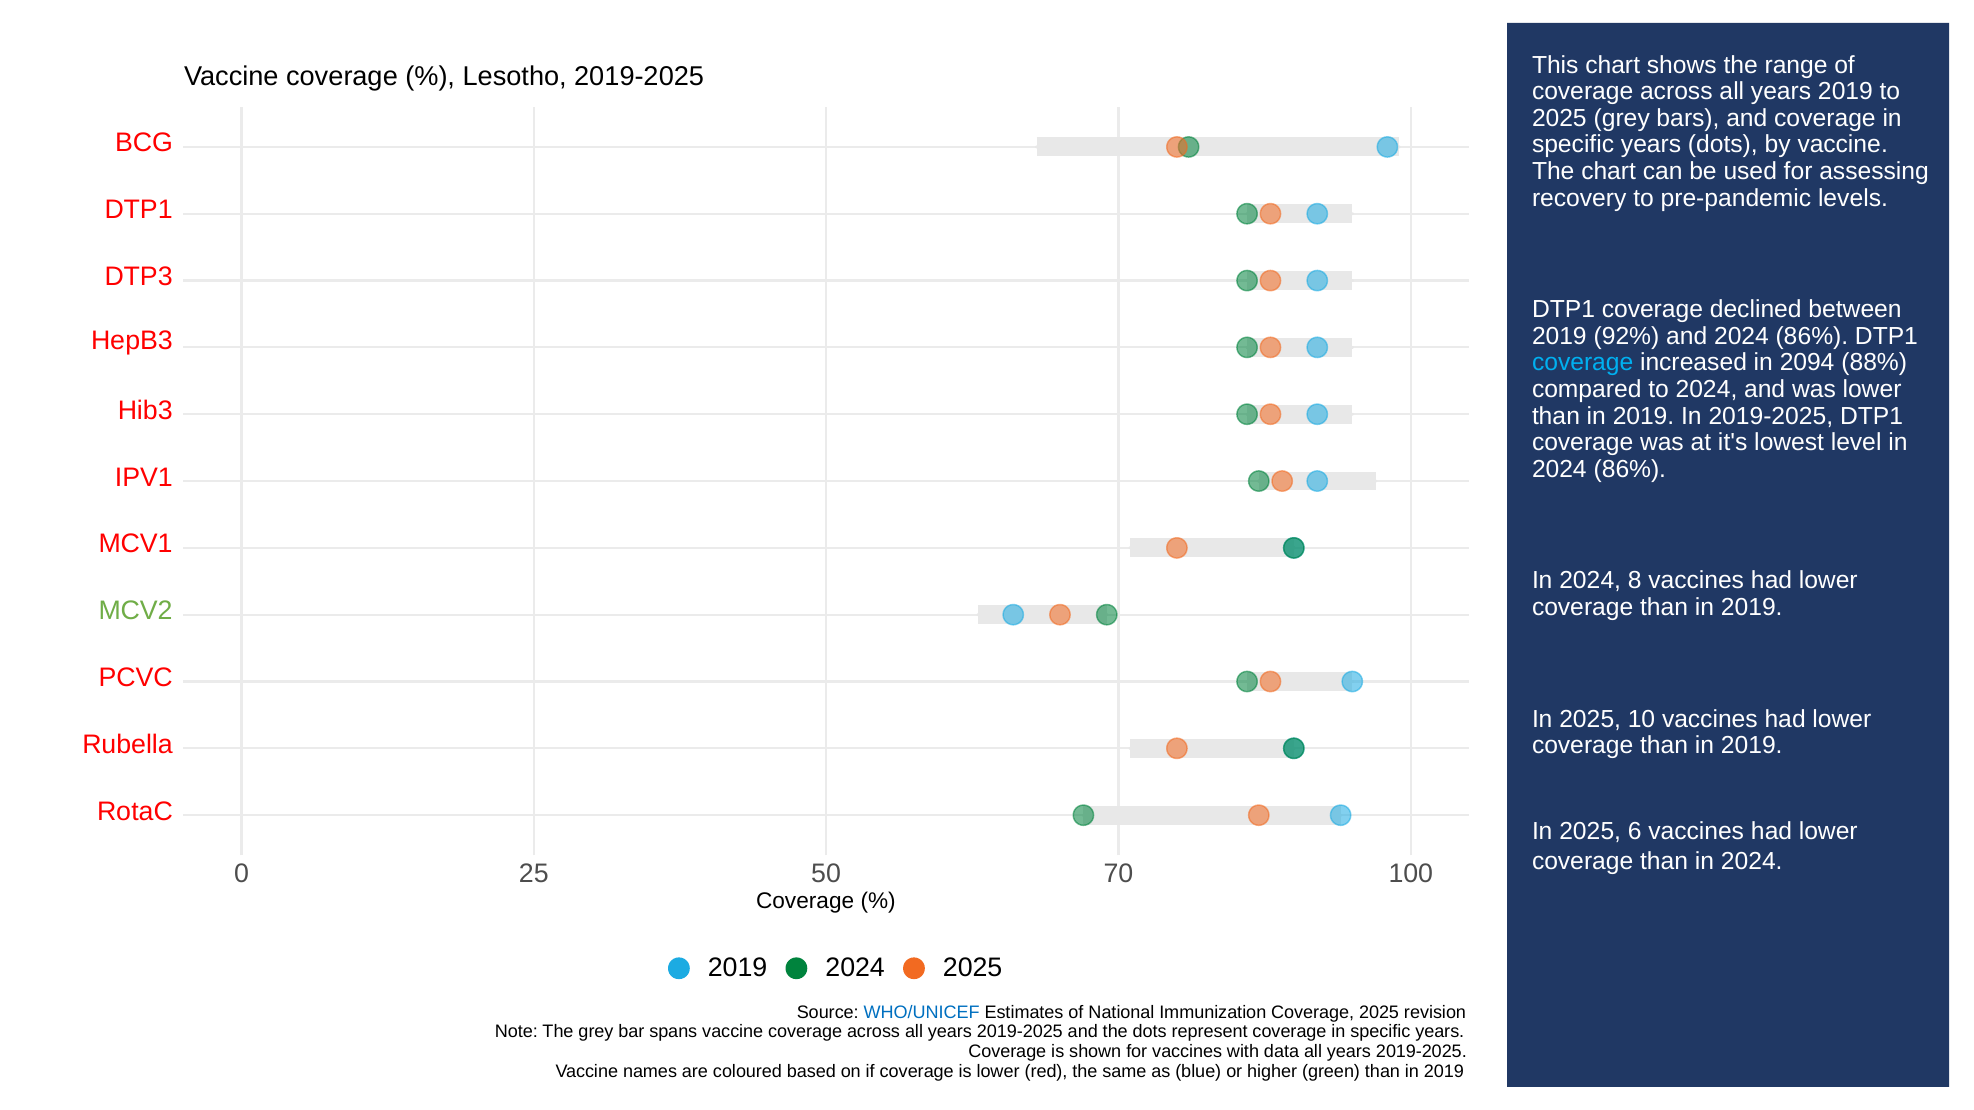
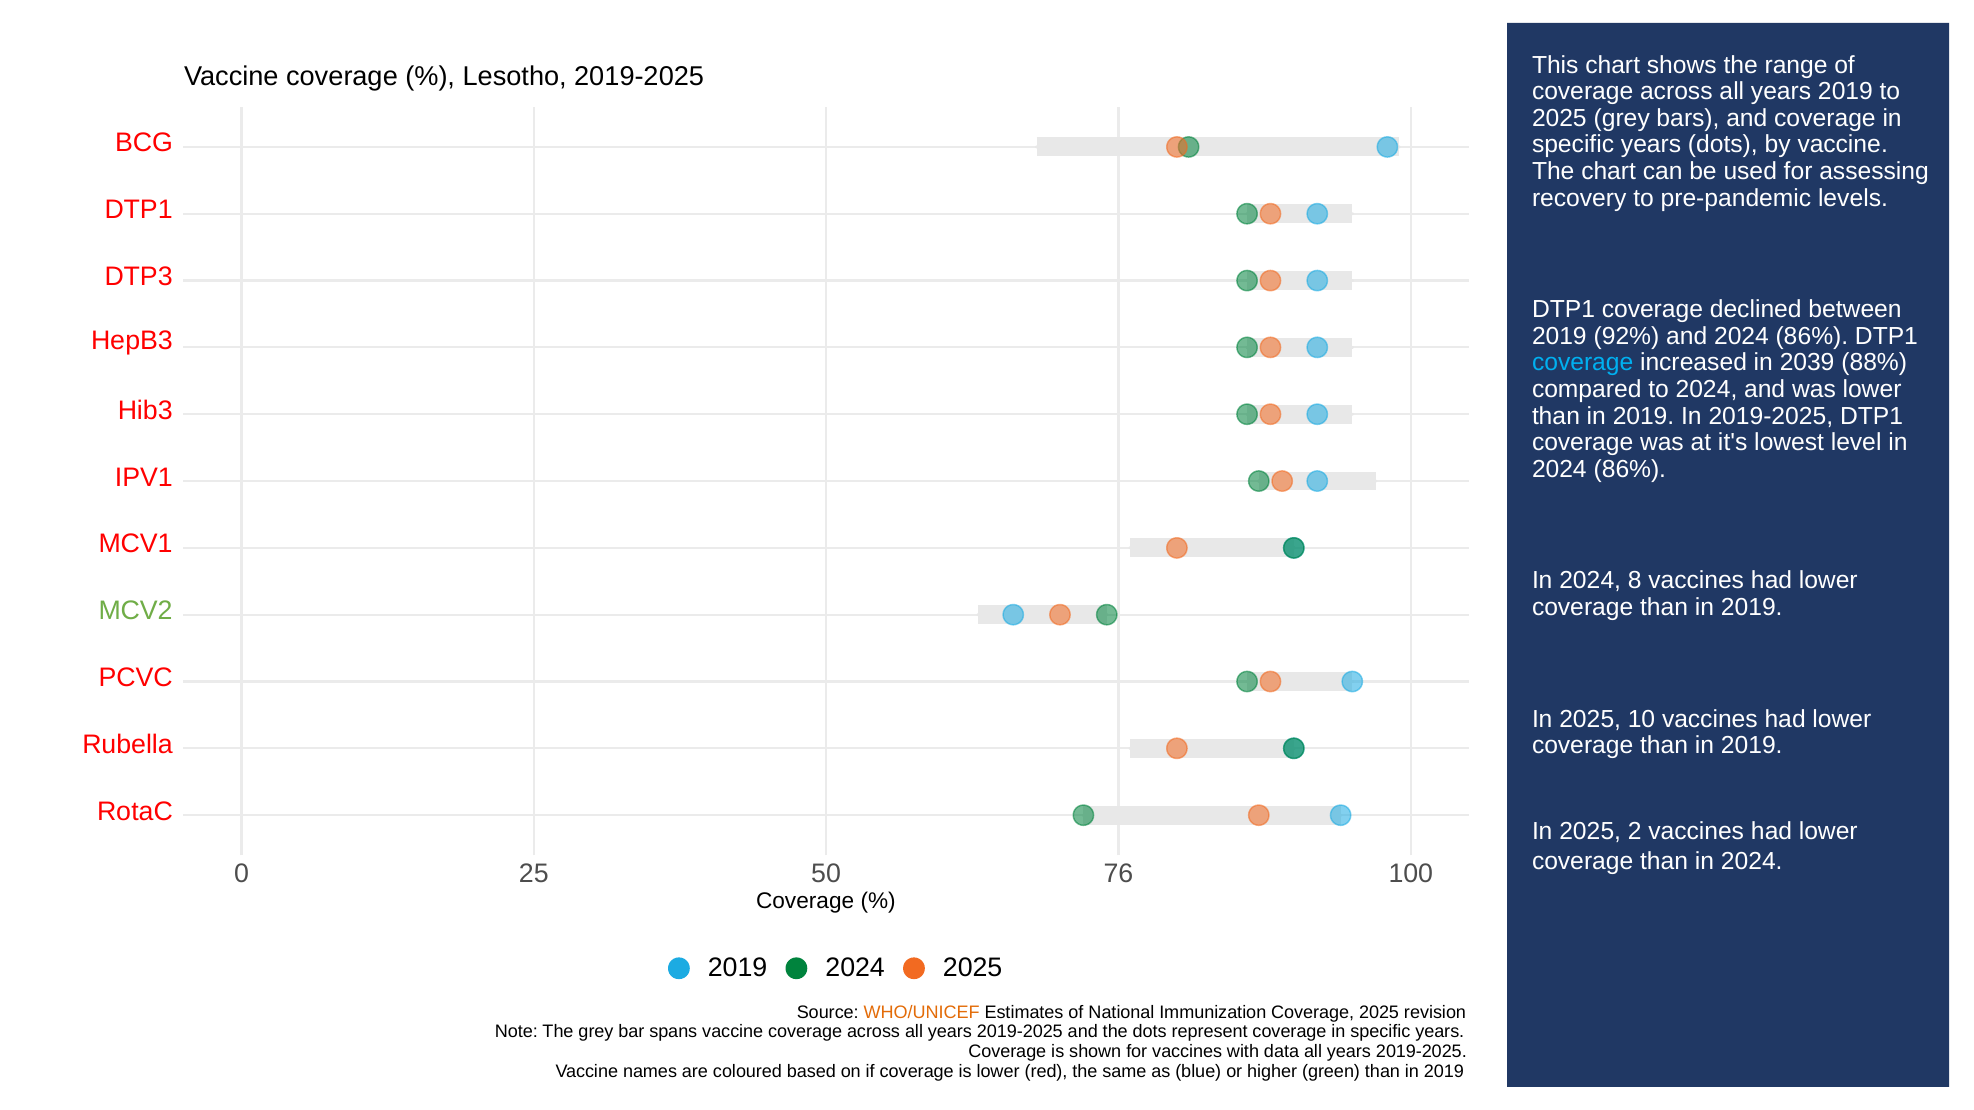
2094: 2094 -> 2039 (1807, 363)
6: 6 -> 2 (1635, 832)
70: 70 -> 76 (1118, 874)
WHO/UNICEF colour: blue -> orange (922, 1013)
